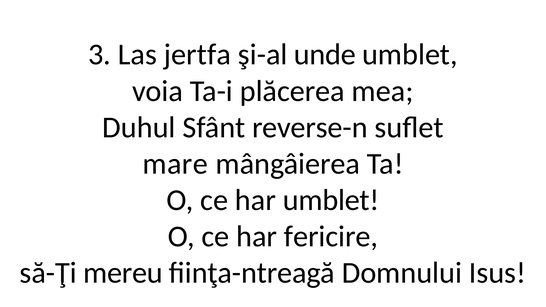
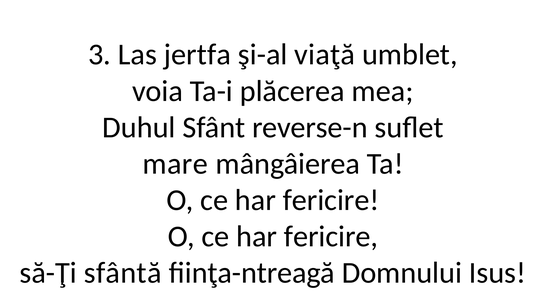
unde: unde -> viaţă (325, 55)
umblet: umblet -> fericire (331, 200)
mereu: mereu -> sfântă (123, 273)
